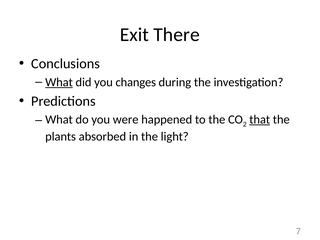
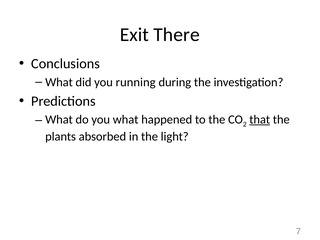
What underline: present -> none (59, 82)
changes: changes -> running (136, 82)
you were: were -> what (126, 120)
